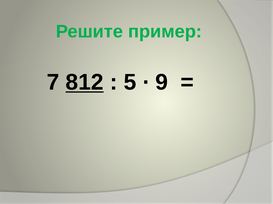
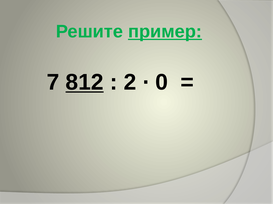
пример underline: none -> present (165, 32)
5: 5 -> 2 (130, 83)
9: 9 -> 0 (162, 83)
